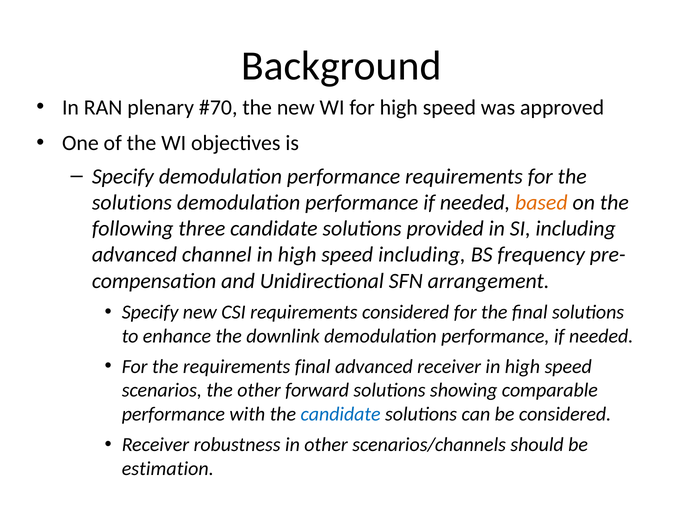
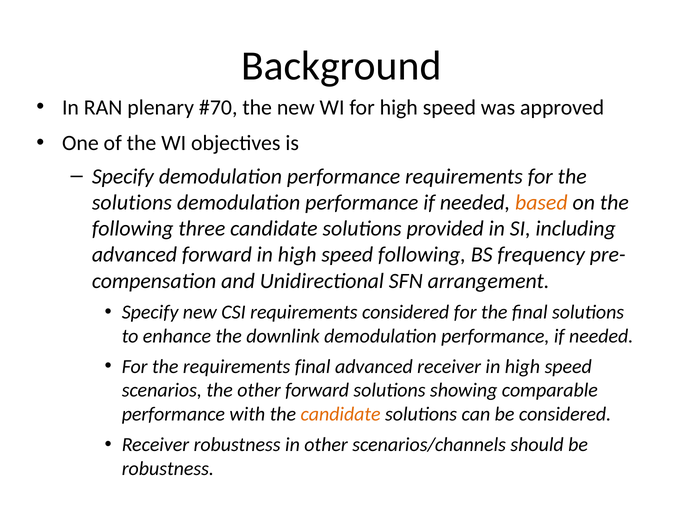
advanced channel: channel -> forward (217, 255)
speed including: including -> following (422, 255)
candidate colour: blue -> orange (341, 415)
estimation: estimation -> robustness (168, 469)
